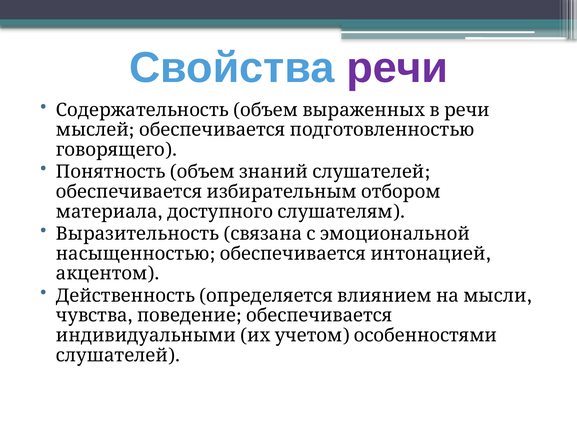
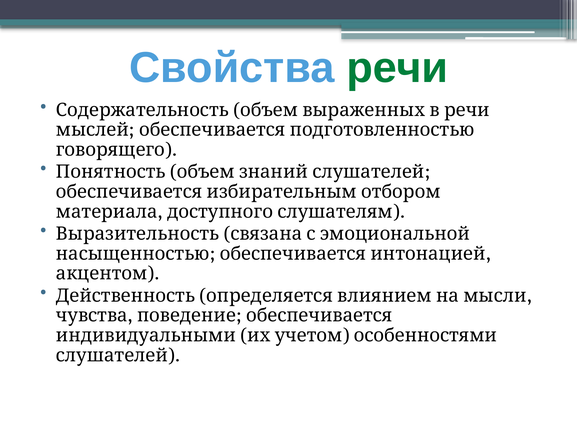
речи colour: purple -> green (397, 68)
